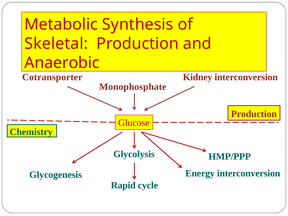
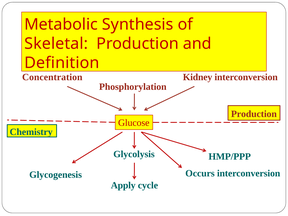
Anaerobic: Anaerobic -> Definition (62, 63)
Cotransporter: Cotransporter -> Concentration (52, 77)
Monophosphate: Monophosphate -> Phosphorylation (133, 87)
Energy: Energy -> Occurs (200, 173)
Rapid: Rapid -> Apply (123, 185)
